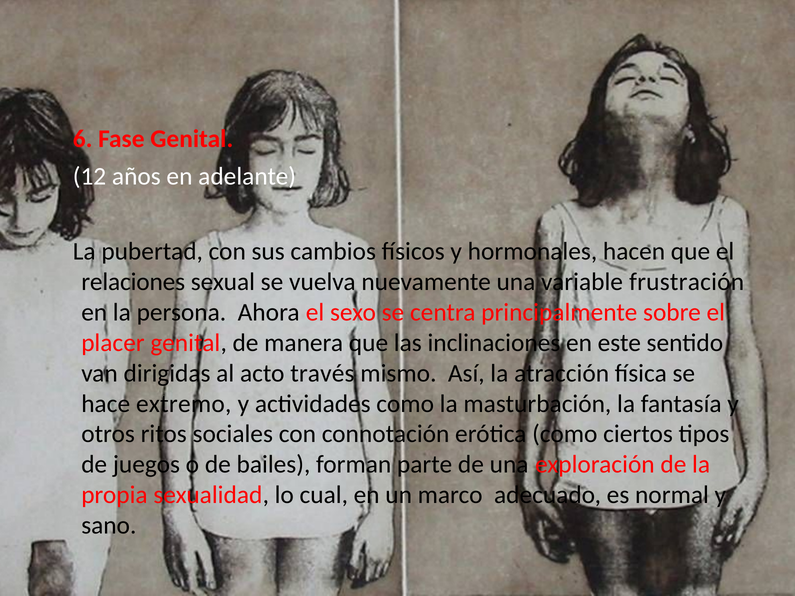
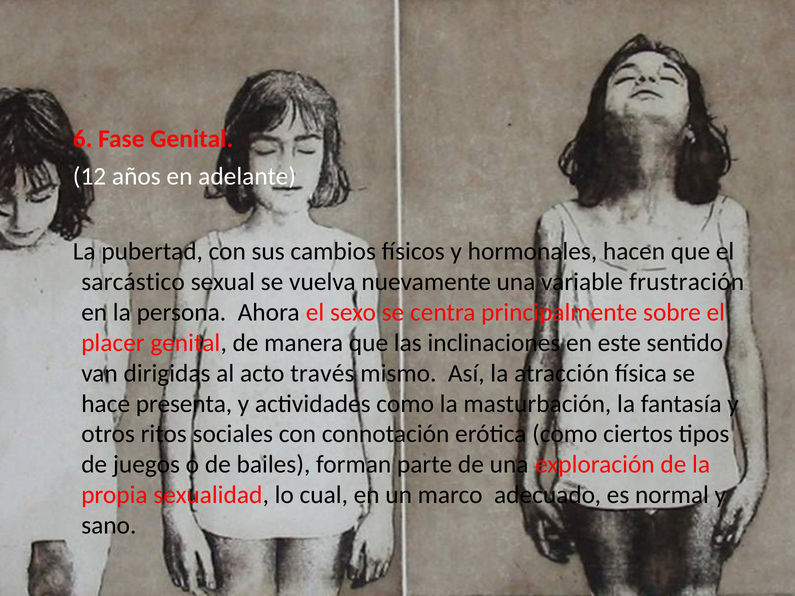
relaciones: relaciones -> sarcástico (133, 282)
extremo: extremo -> presenta (184, 404)
